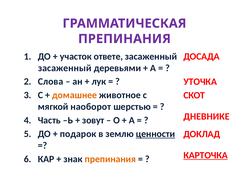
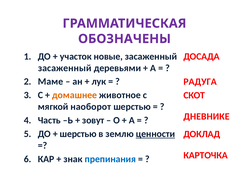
ПРЕПИНАНИЯ: ПРЕПИНАНИЯ -> ОБОЗНАЧЕНЫ (124, 39)
ответе: ответе -> новые (108, 56)
Слова: Слова -> Маме (51, 81)
УТОЧКА: УТОЧКА -> РАДУГА (200, 82)
подарок: подарок -> шерстью (78, 134)
КАРТОЧКА underline: present -> none (206, 155)
препинания colour: orange -> blue (110, 159)
